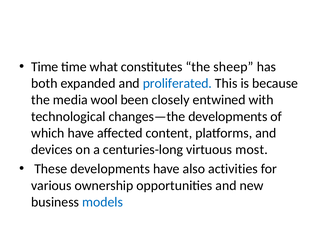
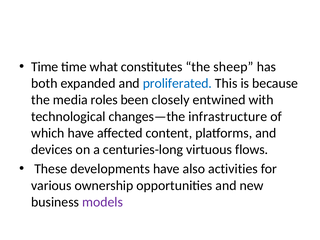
wool: wool -> roles (104, 100)
changes—the developments: developments -> infrastructure (228, 116)
most: most -> flows (252, 150)
models colour: blue -> purple (103, 202)
